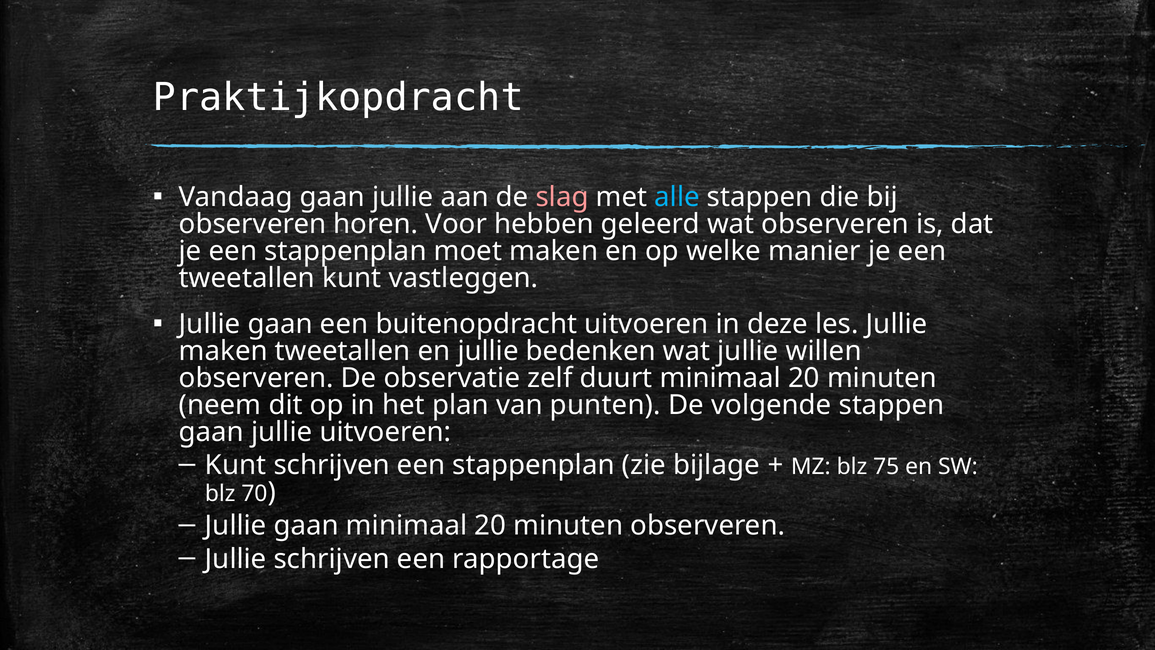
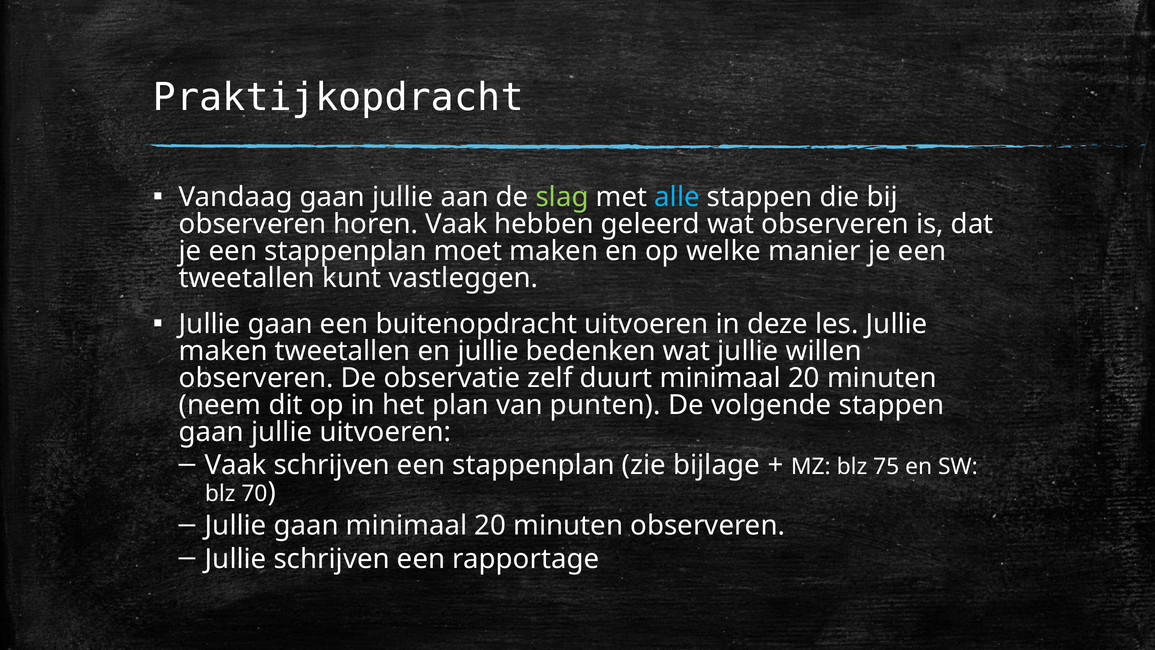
slag colour: pink -> light green (562, 197)
horen Voor: Voor -> Vaak (456, 224)
Kunt: Kunt -> Vaak (236, 465)
